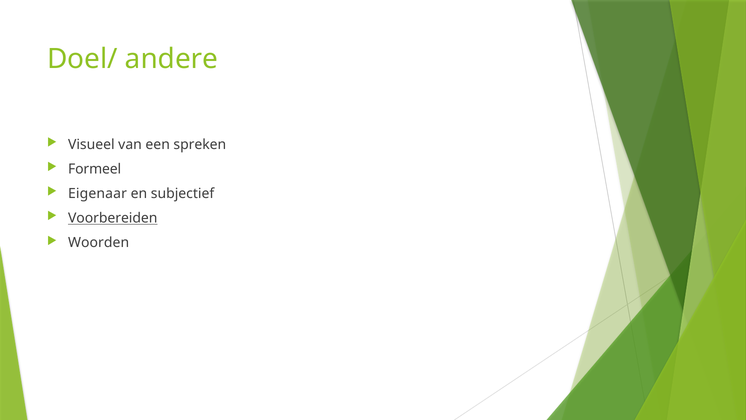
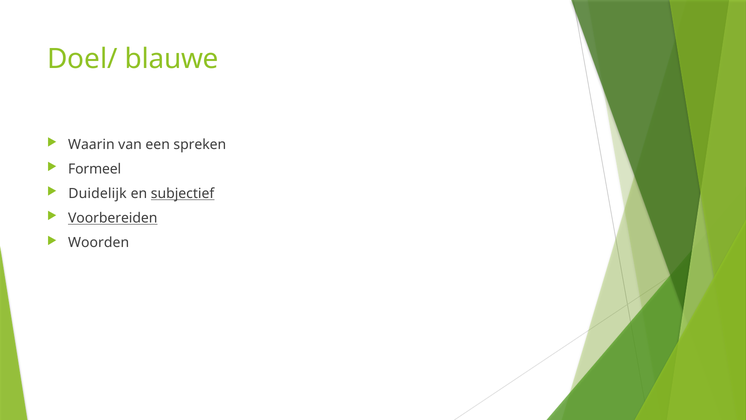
andere: andere -> blauwe (172, 59)
Visueel: Visueel -> Waarin (91, 144)
Eigenaar: Eigenaar -> Duidelijk (97, 193)
subjectief underline: none -> present (183, 193)
